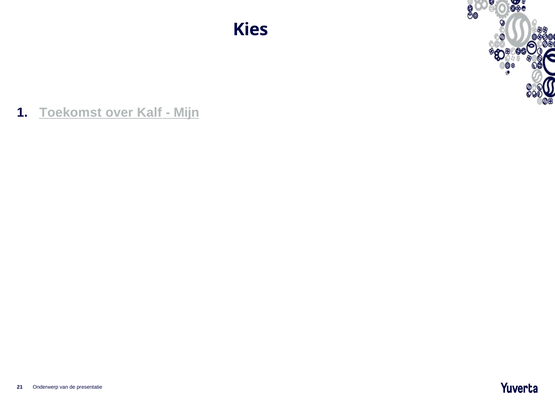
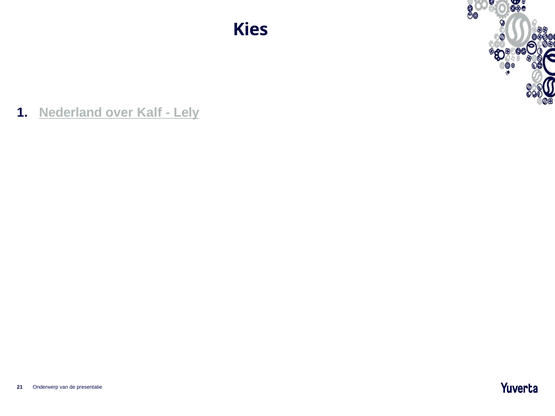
Toekomst: Toekomst -> Nederland (71, 112)
Mijn: Mijn -> Lely (186, 112)
